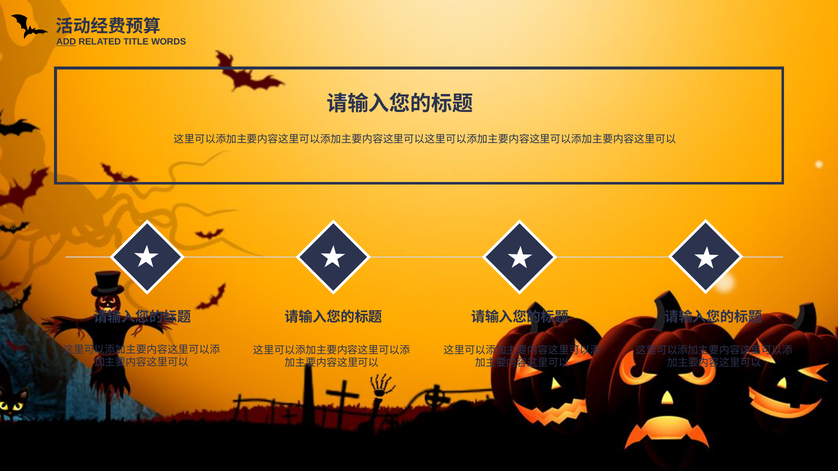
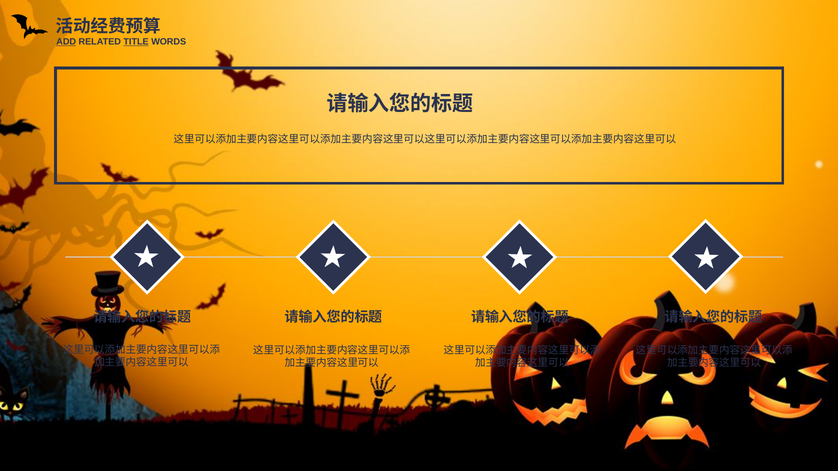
TITLE underline: none -> present (136, 42)
